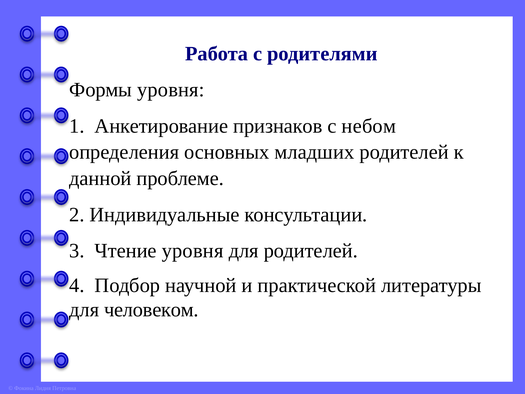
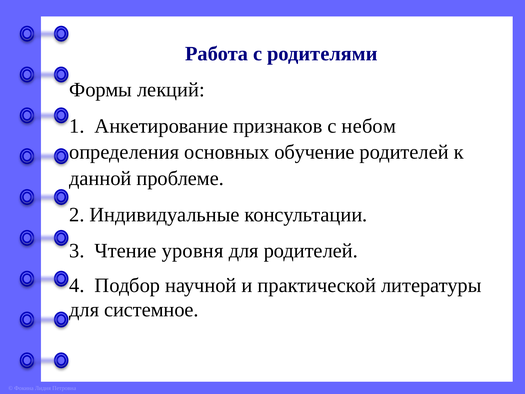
Формы уровня: уровня -> лекций (171, 90)
младших: младших -> обучение (315, 152)
человеком: человеком -> системное (151, 310)
